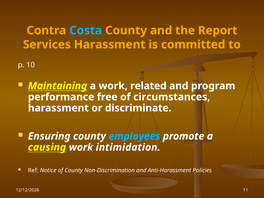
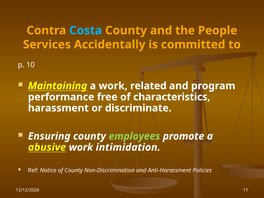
Report: Report -> People (218, 30)
Services Harassment: Harassment -> Accidentally (110, 45)
circumstances: circumstances -> characteristics (172, 97)
employees colour: light blue -> light green (134, 136)
causing: causing -> abusive (47, 147)
